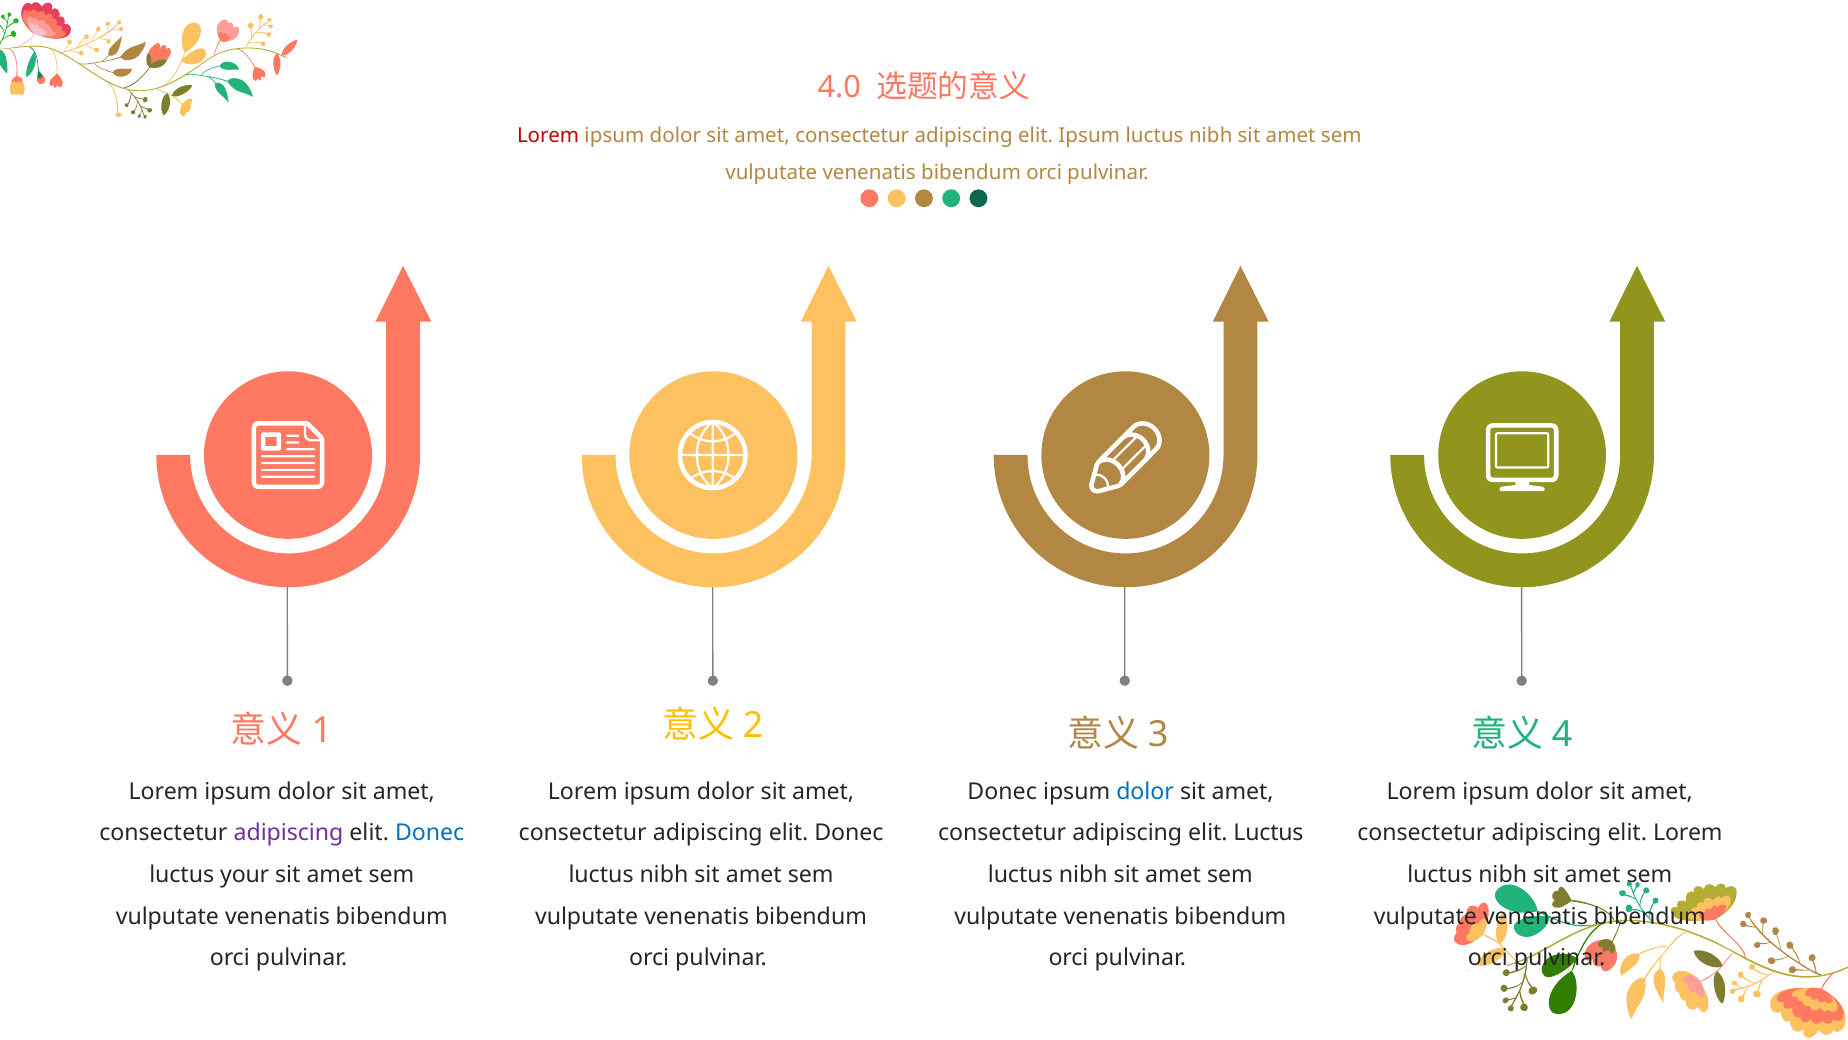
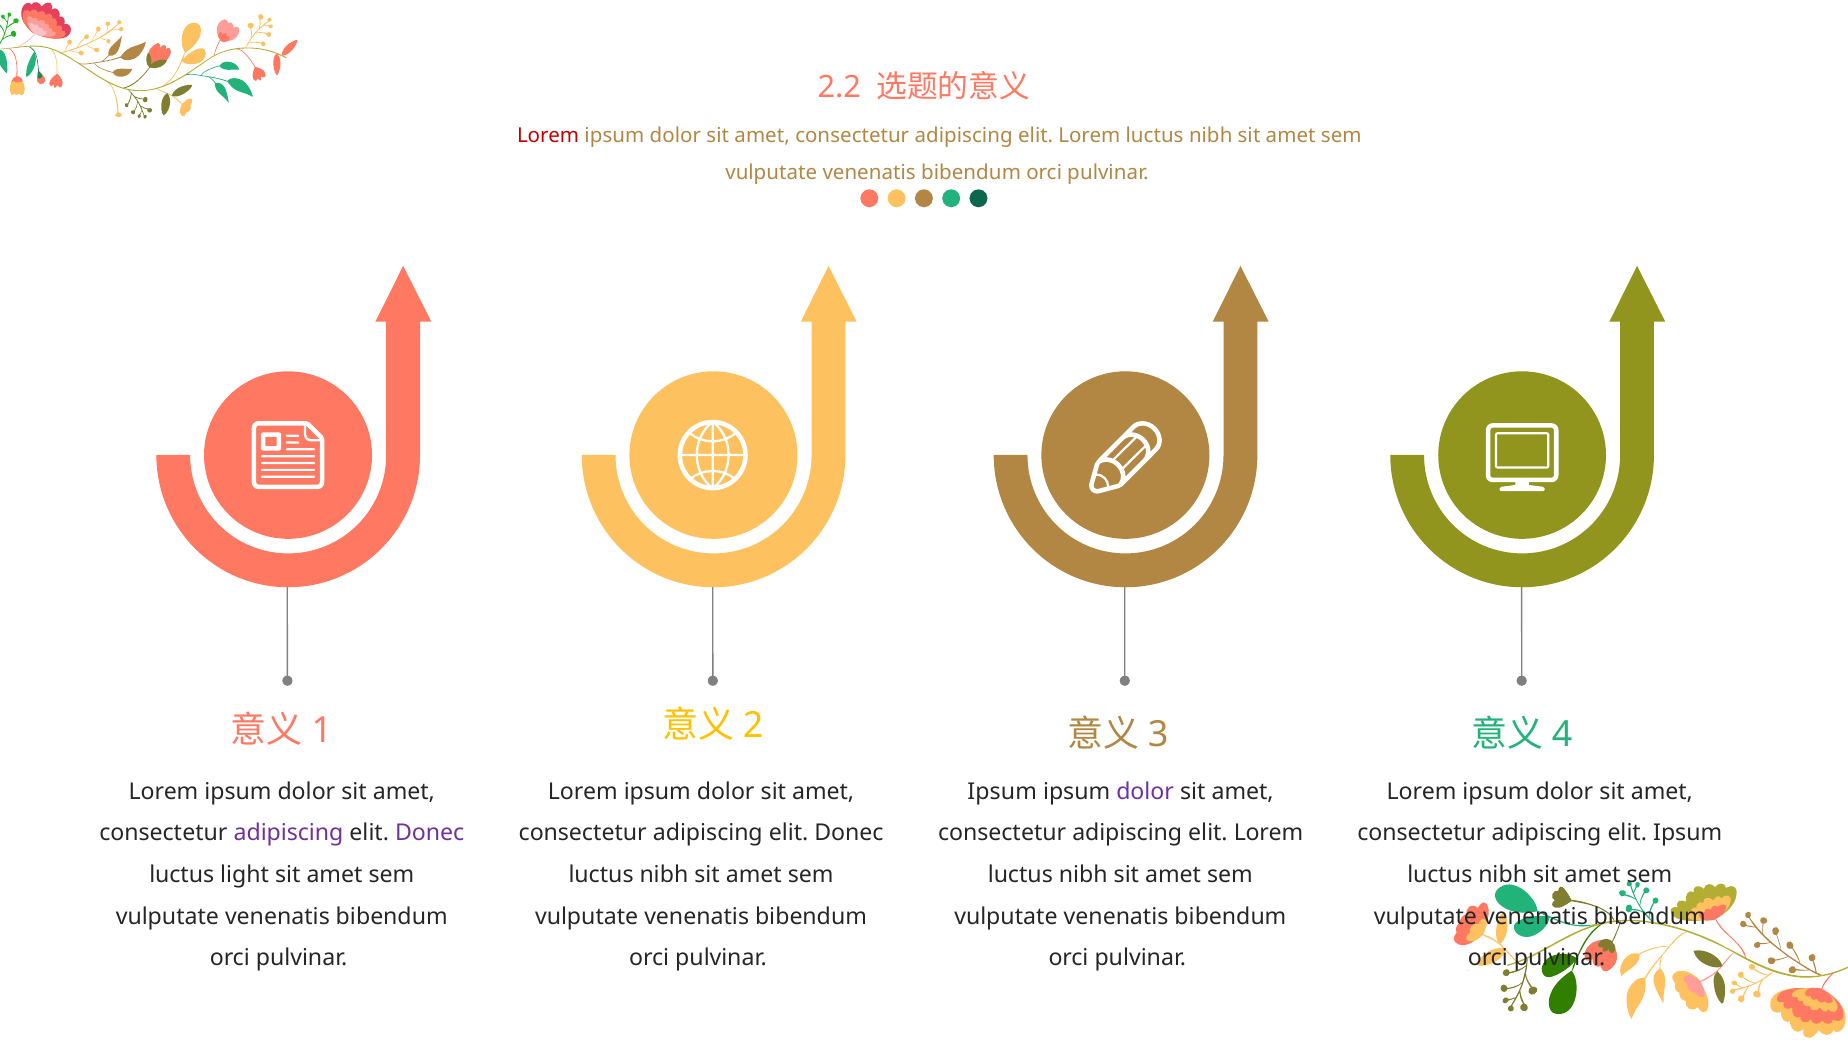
4.0: 4.0 -> 2.2 (839, 87)
Ipsum: Ipsum -> Lorem (1089, 136)
Donec: Donec -> Ipsum (1002, 791)
dolor colour: blue -> purple (1145, 791)
Donec colour: blue -> purple (430, 833)
Luctus: Luctus -> Lorem (1268, 833)
elit Lorem: Lorem -> Ipsum (1688, 833)
your: your -> light (245, 874)
